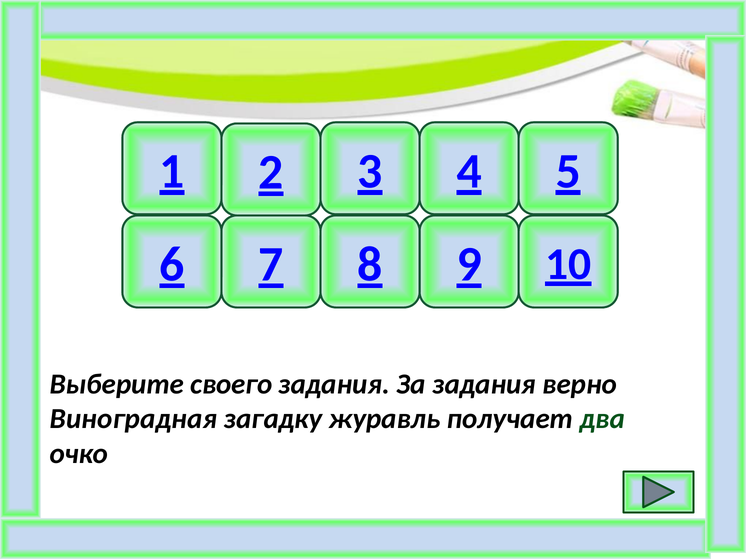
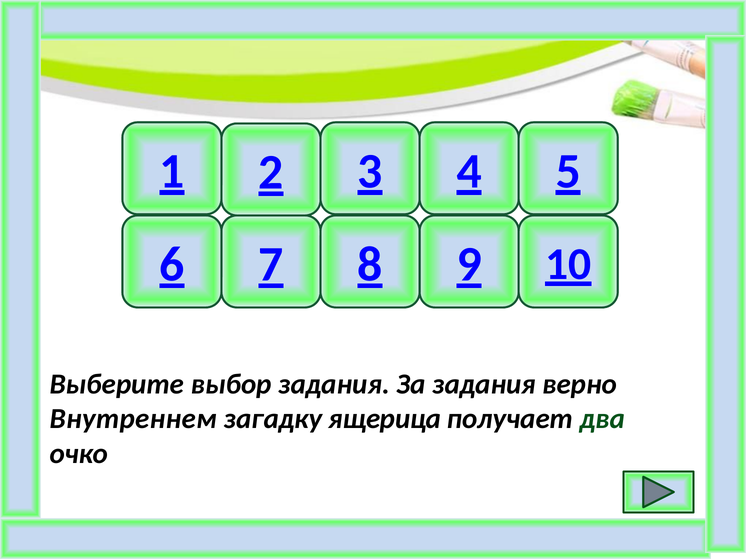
своего: своего -> выбор (231, 384)
Виноградная: Виноградная -> Внутреннем (133, 419)
журавль: журавль -> ящерица (385, 419)
